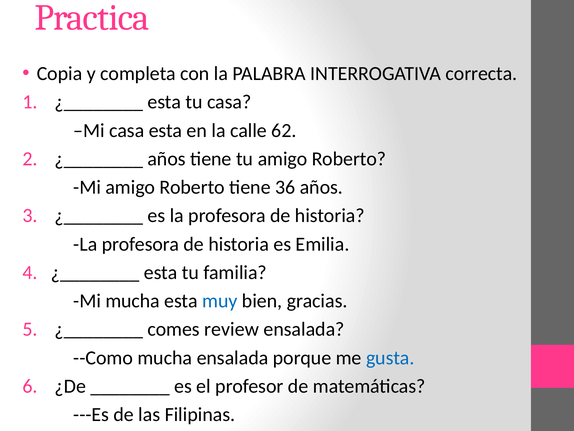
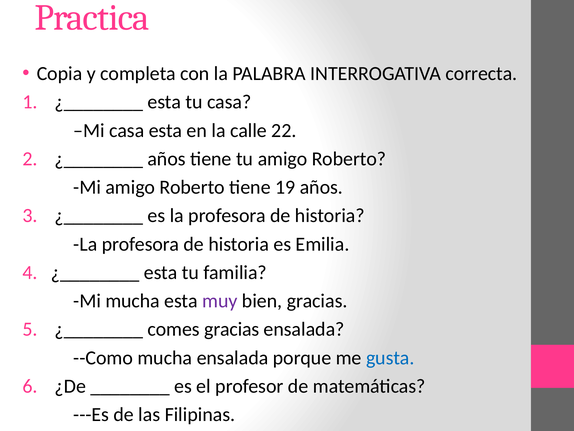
62: 62 -> 22 (284, 130)
36: 36 -> 19 (285, 187)
muy colour: blue -> purple (220, 301)
comes review: review -> gracias (232, 329)
